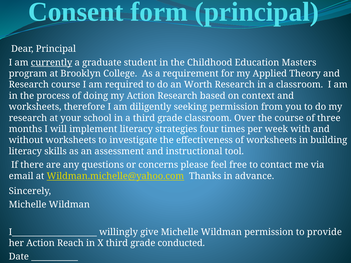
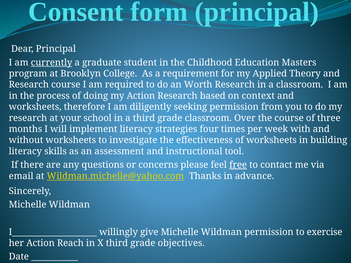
free underline: none -> present (238, 165)
provide: provide -> exercise (325, 232)
conducted: conducted -> objectives (181, 243)
